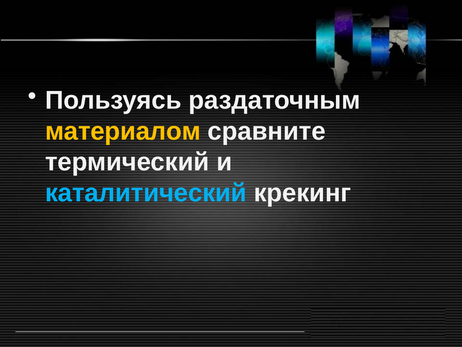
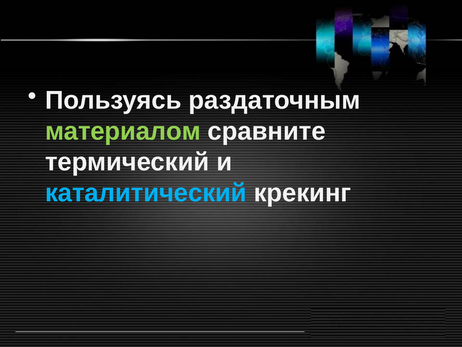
материалом colour: yellow -> light green (123, 131)
